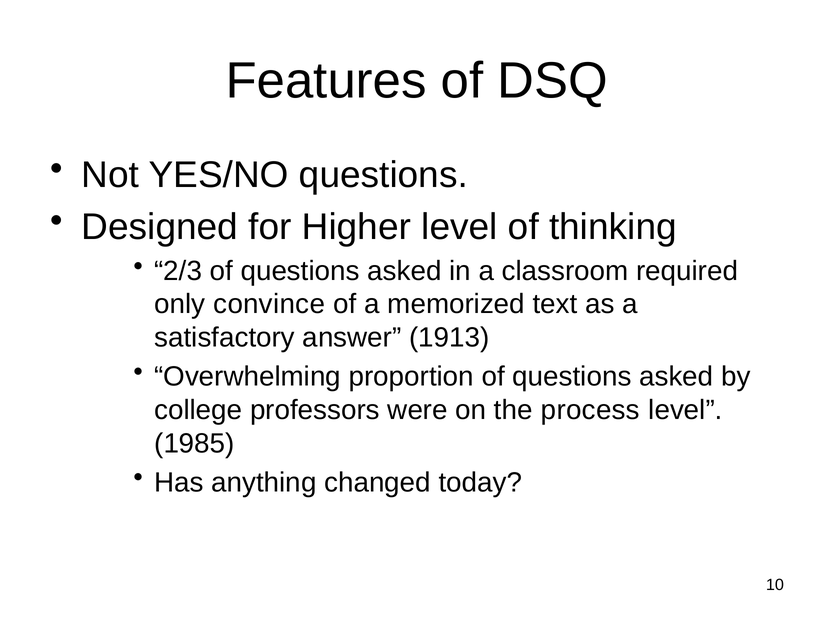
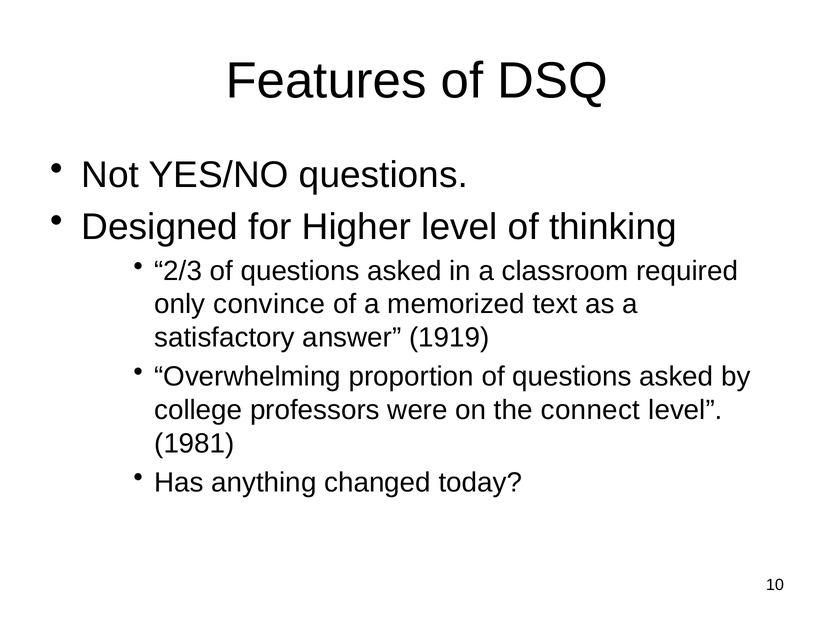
1913: 1913 -> 1919 (449, 337)
process: process -> connect (590, 410)
1985: 1985 -> 1981 (194, 443)
